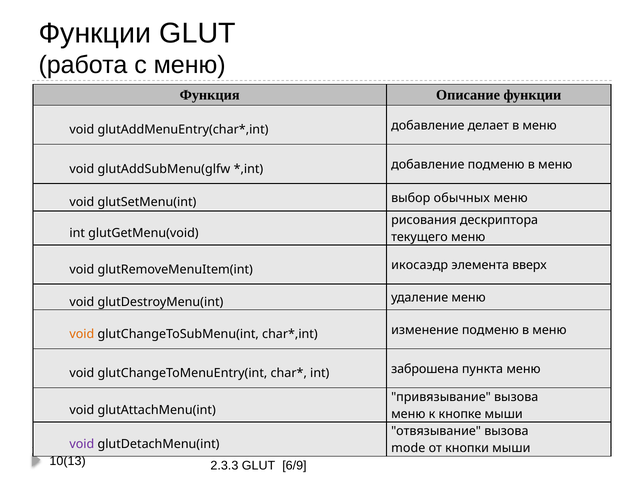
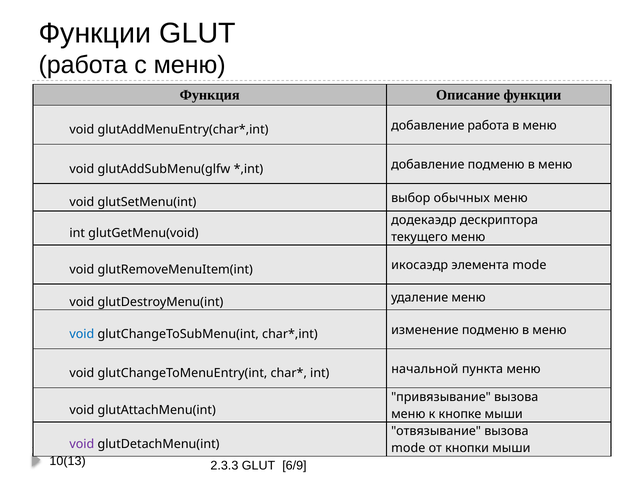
добавление делает: делает -> работа (488, 126)
рисования: рисования -> додекаэдр (424, 220)
элемента вверх: вверх -> mode (529, 265)
void colour: orange -> blue (82, 334)
заброшена: заброшена -> начальной (425, 369)
